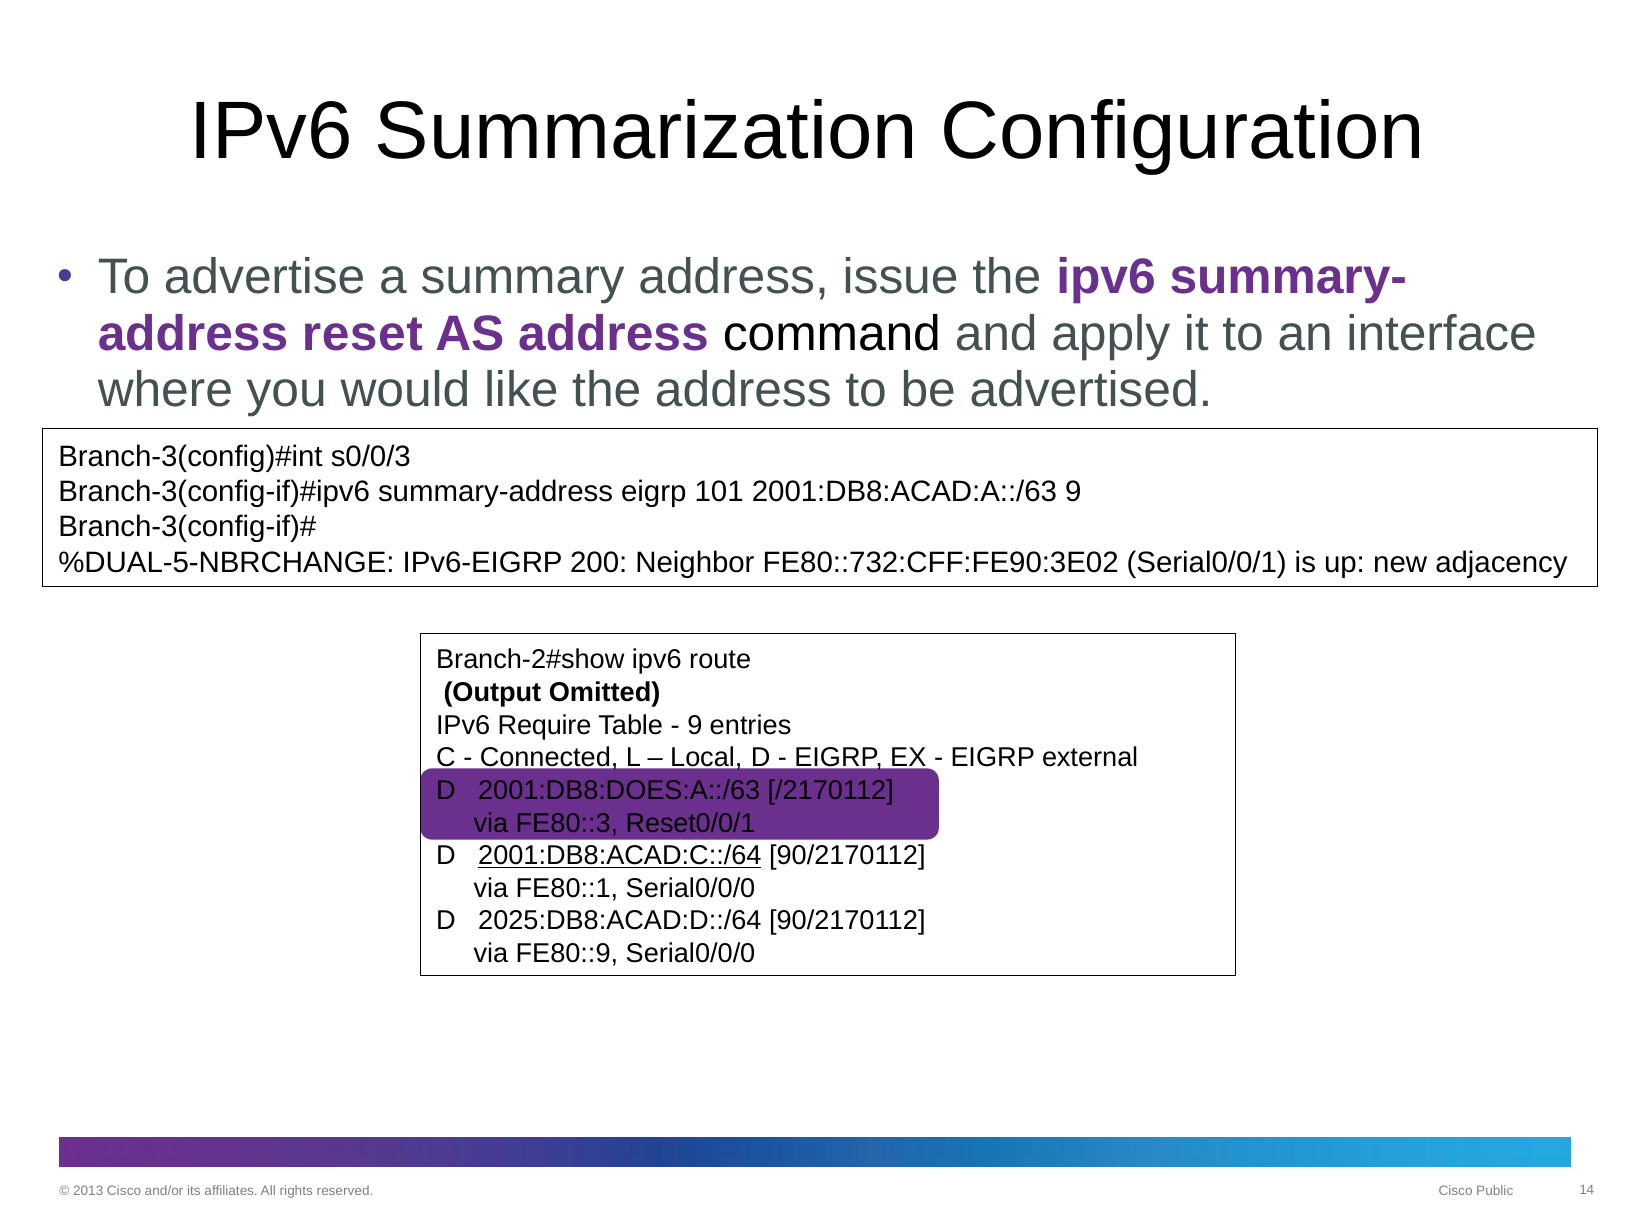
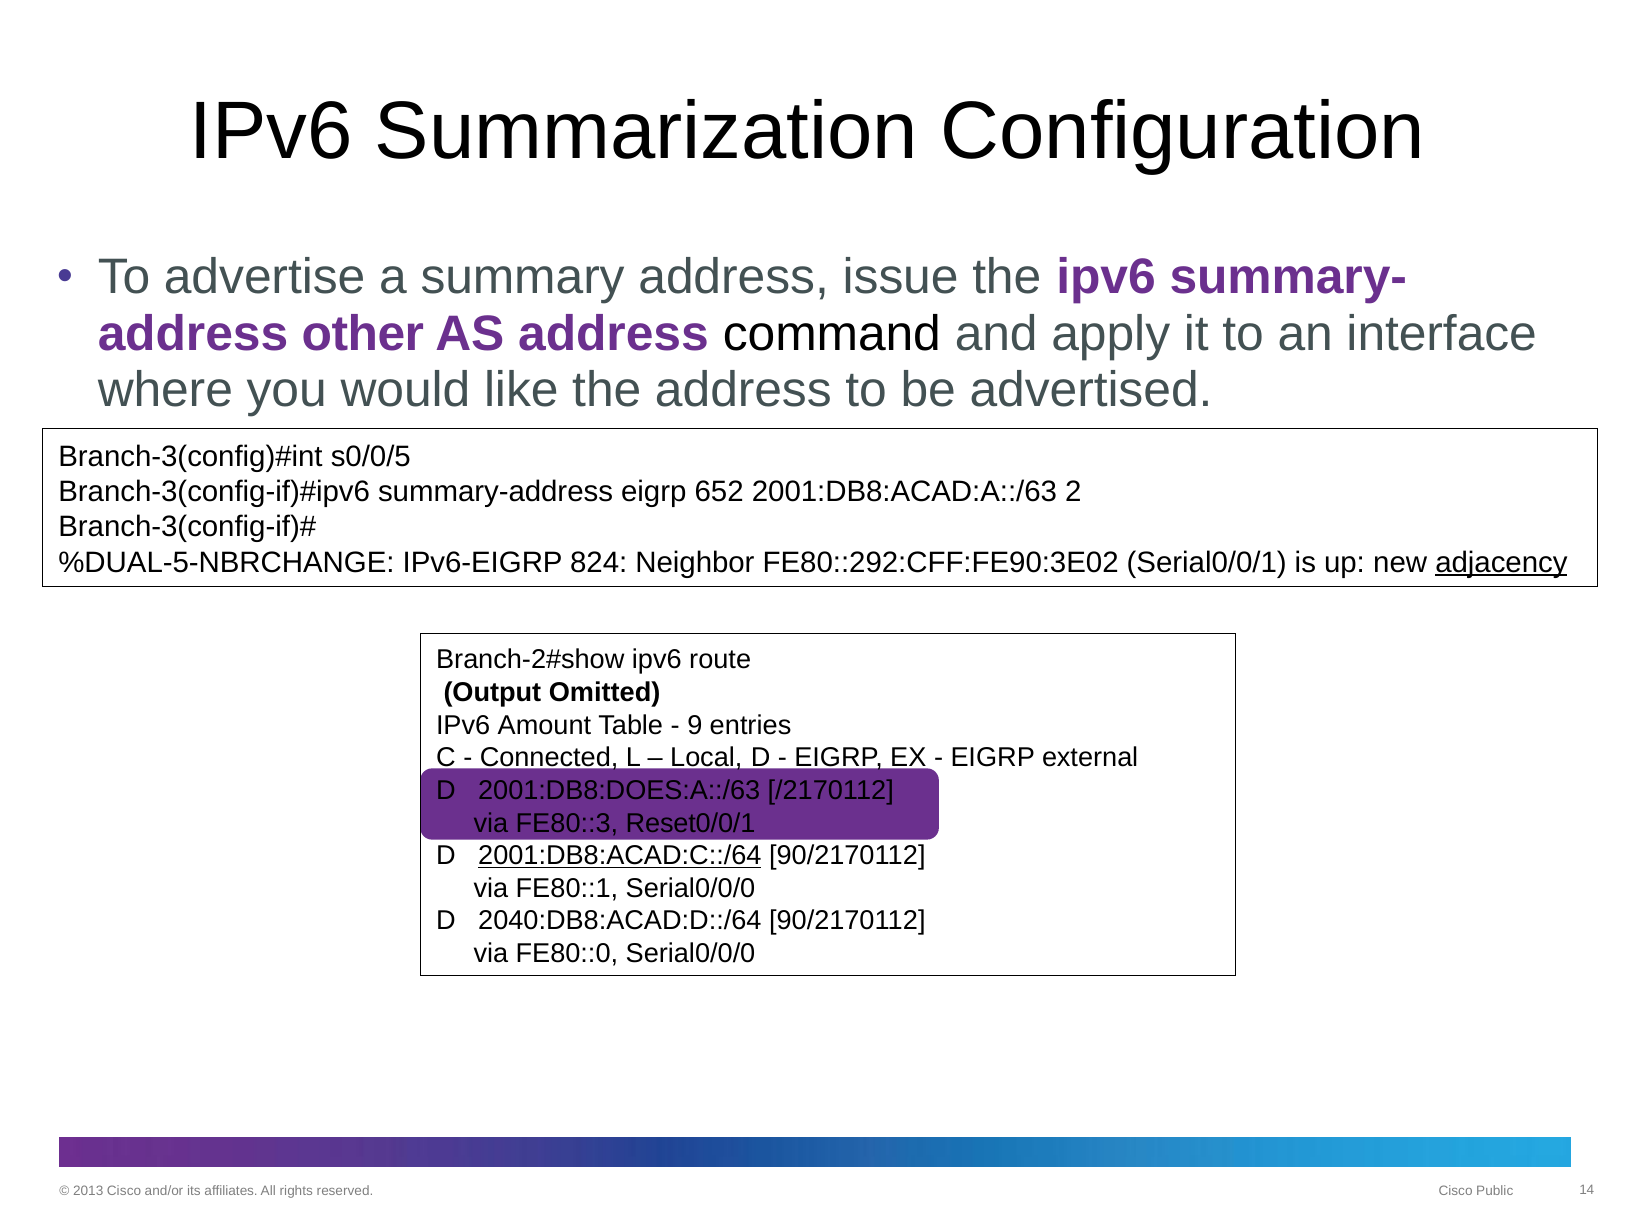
reset: reset -> other (363, 334)
s0/0/3: s0/0/3 -> s0/0/5 (371, 456)
101: 101 -> 652 (719, 492)
2001:DB8:ACAD:A::/63 9: 9 -> 2 (1073, 492)
200: 200 -> 824 (599, 562)
FE80::732:CFF:FE90:3E02: FE80::732:CFF:FE90:3E02 -> FE80::292:CFF:FE90:3E02 (941, 562)
adjacency underline: none -> present (1501, 562)
Require: Require -> Amount (544, 725)
2025:DB8:ACAD:D::/64: 2025:DB8:ACAD:D::/64 -> 2040:DB8:ACAD:D::/64 (620, 921)
FE80::9: FE80::9 -> FE80::0 (567, 953)
